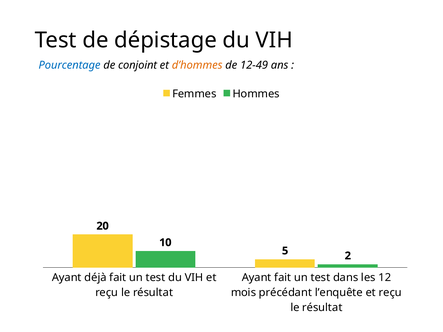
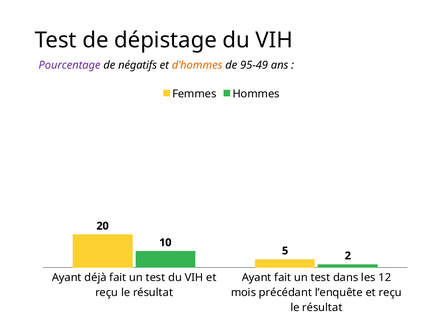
Pourcentage colour: blue -> purple (70, 65)
conjoint: conjoint -> négatifs (138, 65)
12-49: 12-49 -> 95-49 (254, 65)
